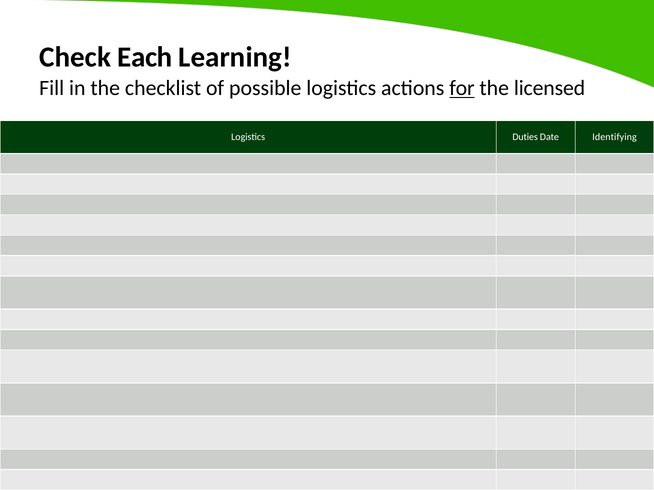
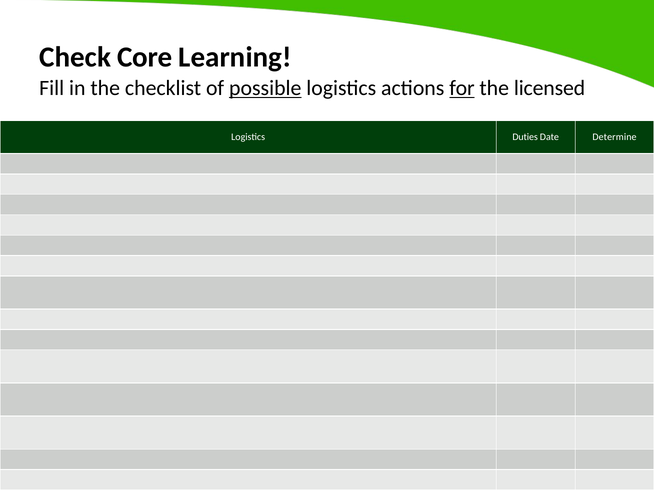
Each: Each -> Core (145, 57)
possible underline: none -> present (265, 88)
Identifying: Identifying -> Determine (615, 137)
